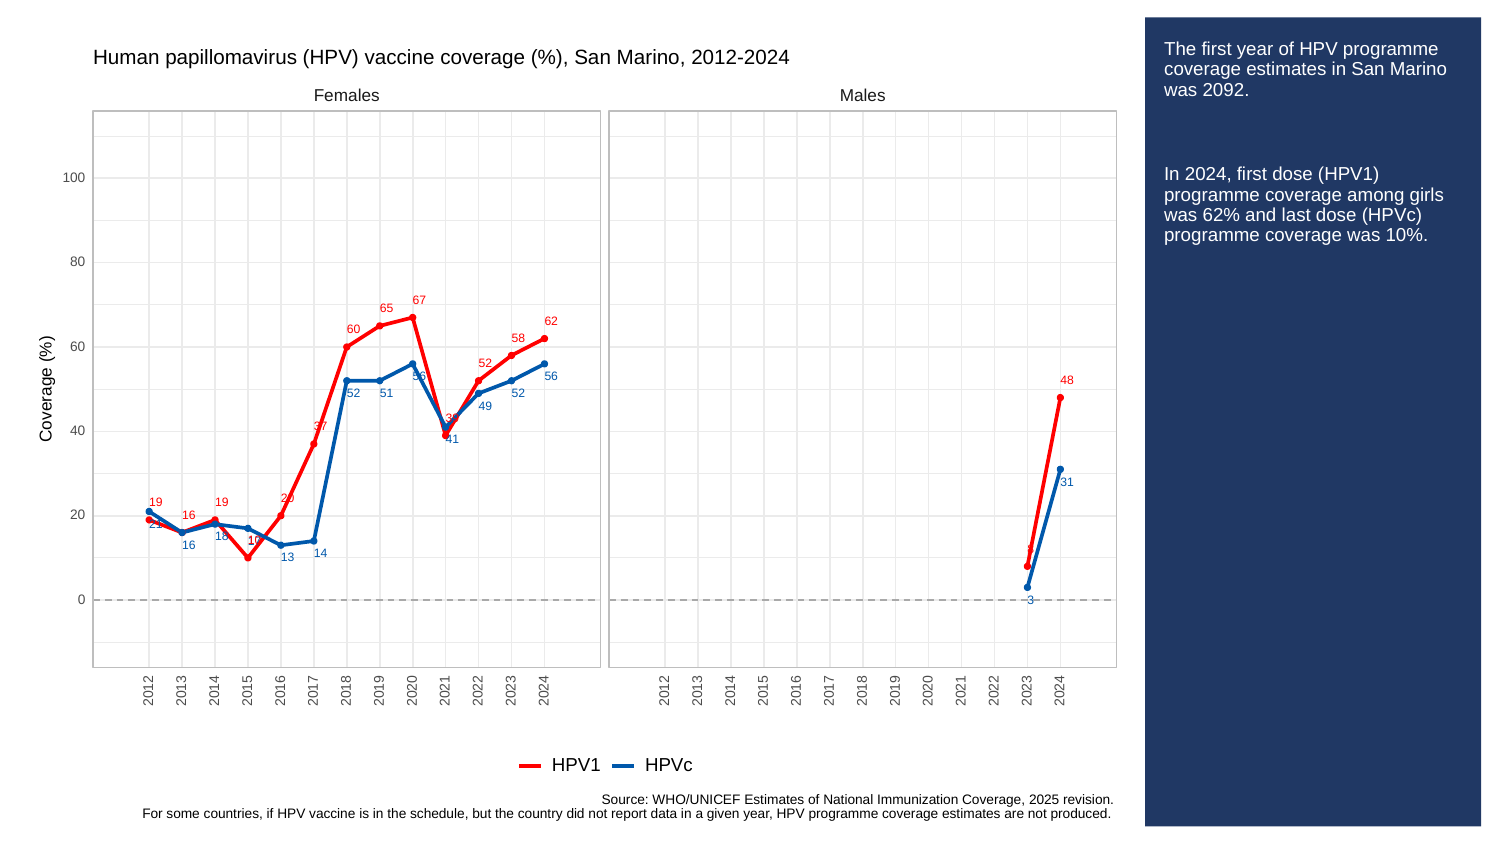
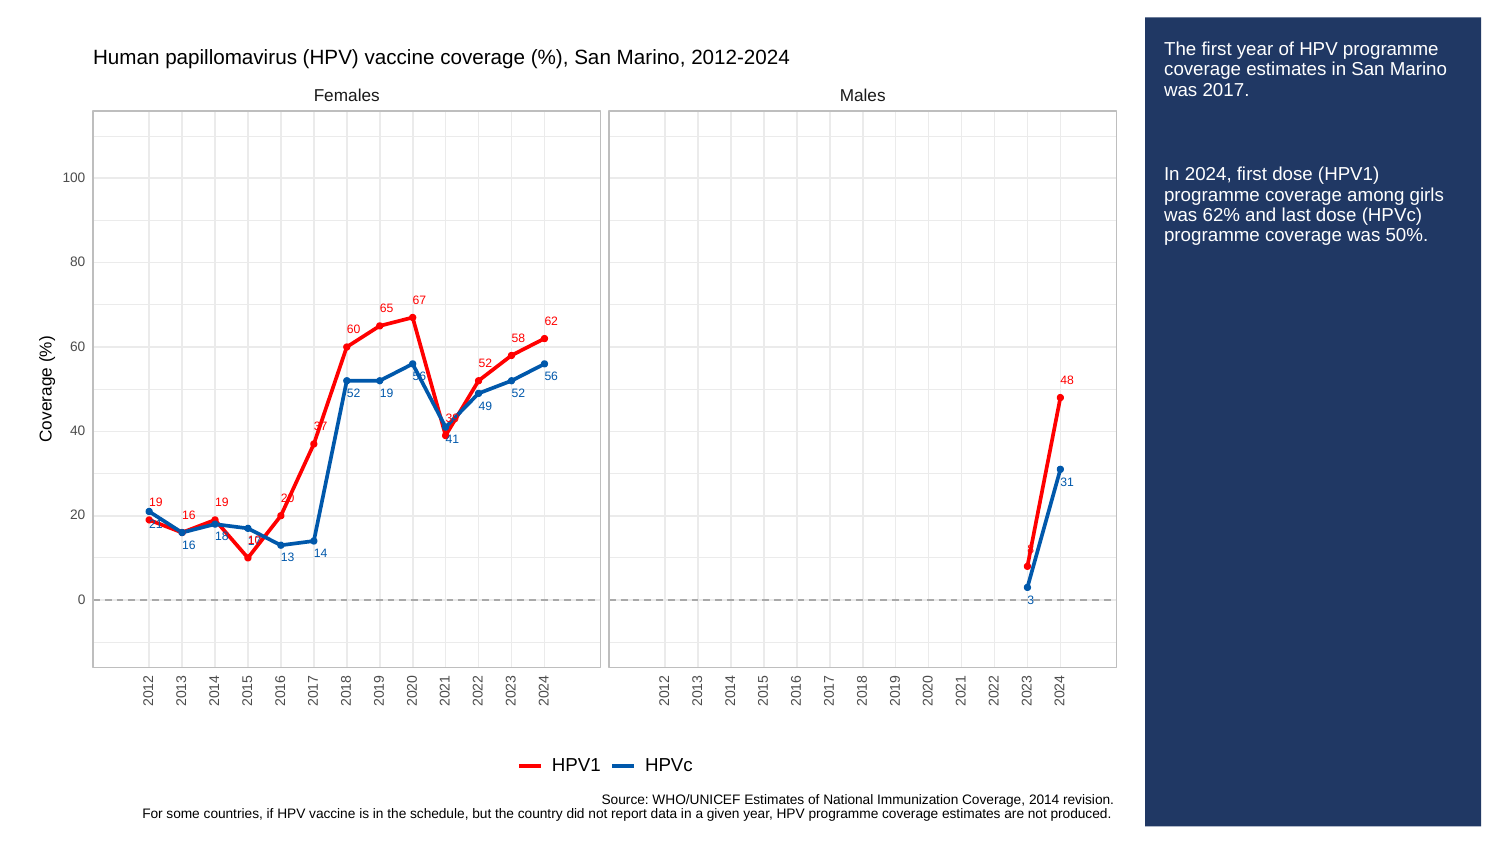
2092: 2092 -> 2017 (1226, 90)
10%: 10% -> 50% (1407, 235)
52 51: 51 -> 19 (387, 393)
2025: 2025 -> 2014 (1044, 799)
